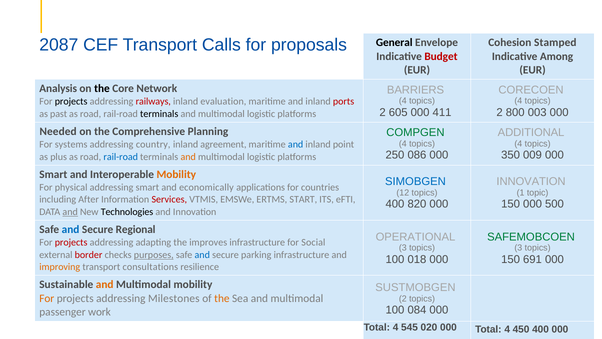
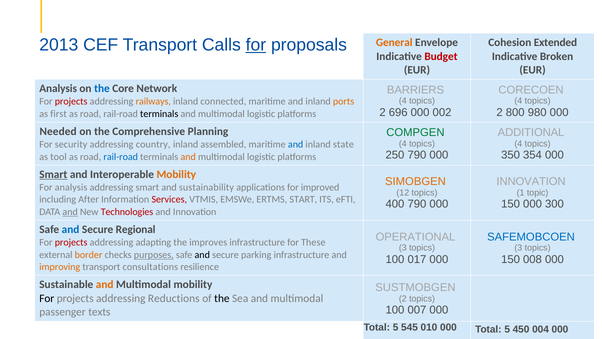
2087: 2087 -> 2013 (59, 45)
for underline: none -> present (256, 45)
General colour: black -> orange (394, 43)
Stamped: Stamped -> Extended (555, 43)
Among: Among -> Broken (557, 56)
the colour: black -> blue (102, 88)
projects colour: black -> red (71, 101)
railways colour: red -> orange (153, 101)
evaluation: evaluation -> connected (223, 101)
ports colour: red -> orange (344, 101)
605: 605 -> 696 (398, 112)
411: 411 -> 002 (442, 112)
003: 003 -> 980 (537, 112)
past: past -> first (59, 114)
systems: systems -> security (71, 144)
agreement: agreement -> assembled (223, 144)
point: point -> state (343, 144)
250 086: 086 -> 790 (417, 155)
009: 009 -> 354 (532, 155)
plus: plus -> tool (59, 157)
Smart underline: none -> present (53, 174)
SIMOBGEN colour: blue -> orange (415, 181)
For physical: physical -> analysis (71, 187)
economically: economically -> sustainability (206, 187)
countries: countries -> improved (320, 187)
400 820: 820 -> 790 (417, 204)
500: 500 -> 300 (554, 204)
Technologies colour: black -> red (127, 212)
SAFEMOBCOEN colour: green -> blue (531, 237)
Social: Social -> These (313, 242)
border colour: red -> orange (89, 255)
and colour: blue -> black (202, 255)
018: 018 -> 017 (417, 259)
691: 691 -> 008 (532, 259)
For colour: orange -> black (47, 298)
Milestones: Milestones -> Reductions (174, 298)
the colour: orange -> black (222, 298)
084: 084 -> 007 (417, 310)
work: work -> texts (99, 312)
4: 4 -> 5 (396, 327)
020: 020 -> 010 (429, 327)
4: 4 -> 5 (507, 329)
450 400: 400 -> 004 (540, 329)
